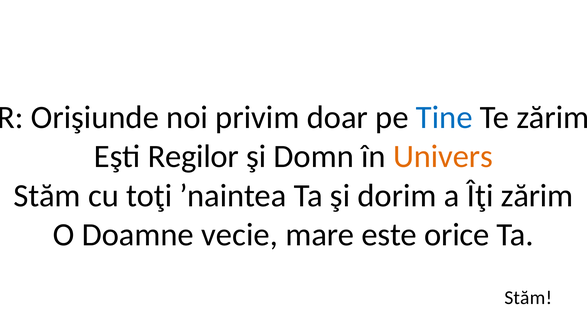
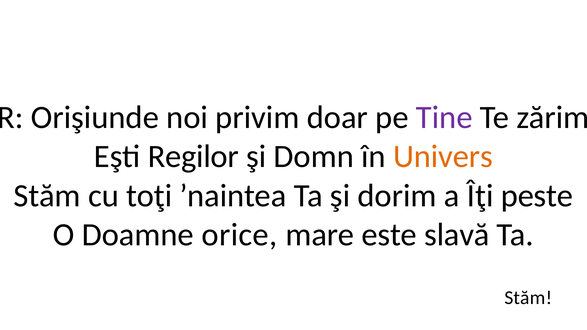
Tine colour: blue -> purple (444, 118)
Îţi zărim: zărim -> peste (537, 196)
vecie: vecie -> orice (239, 235)
orice: orice -> slavă (457, 235)
